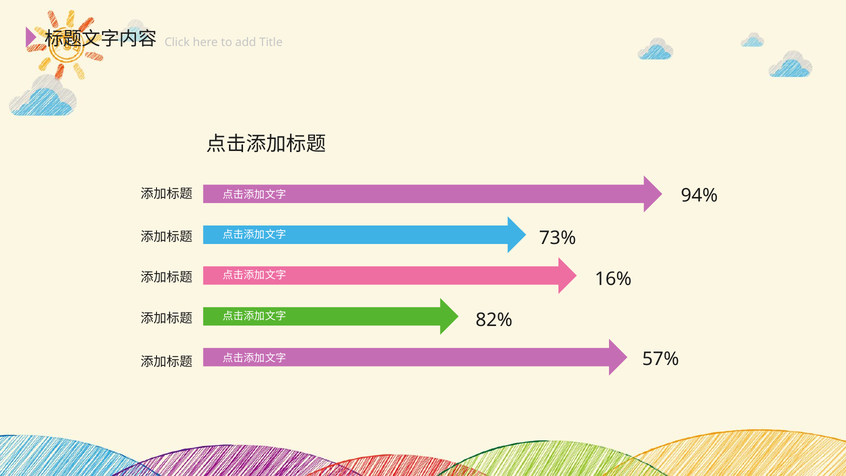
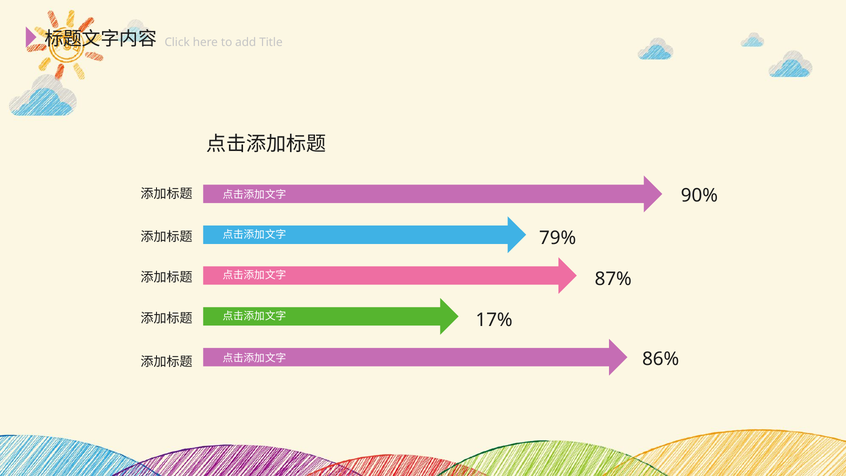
94%: 94% -> 90% (699, 196)
73%: 73% -> 79% (558, 238)
16%: 16% -> 87% (613, 279)
82%: 82% -> 17% (494, 320)
57%: 57% -> 86% (661, 359)
